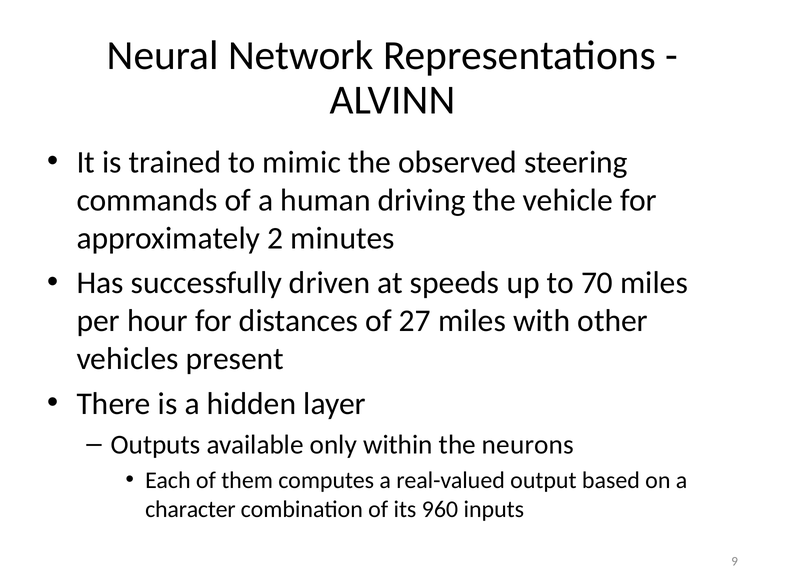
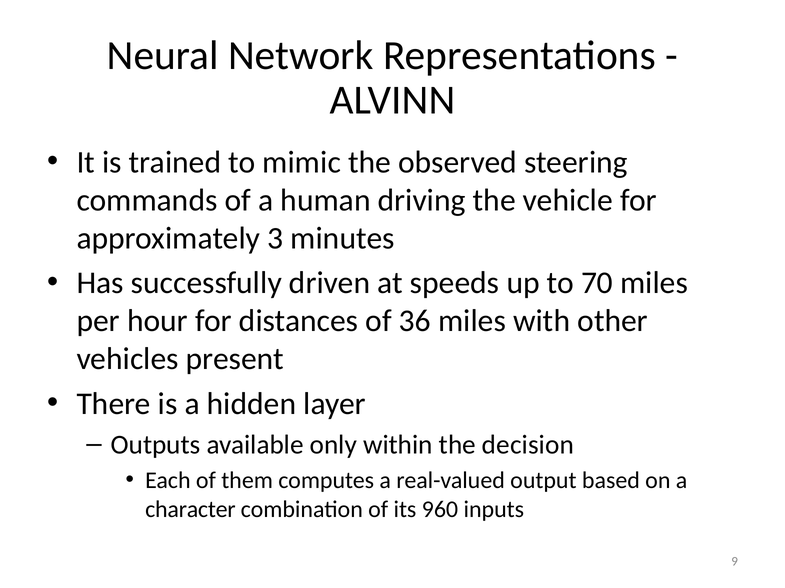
2: 2 -> 3 (275, 238)
27: 27 -> 36 (415, 321)
neurons: neurons -> decision (528, 445)
